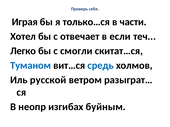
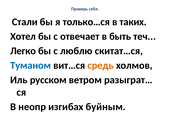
Играя: Играя -> Стали (25, 22)
части: части -> таких (133, 22)
если: если -> быть (120, 37)
смогли: смогли -> люблю (76, 51)
средь colour: blue -> orange (101, 66)
русской: русской -> русском (48, 80)
